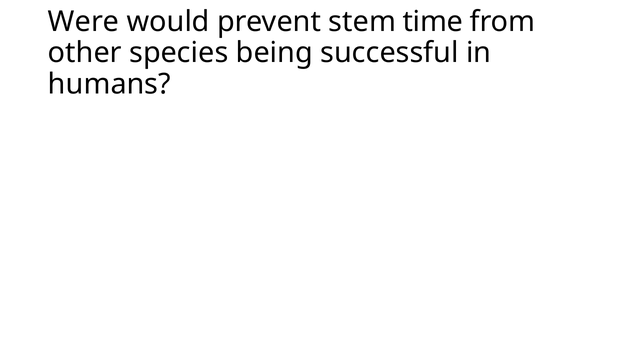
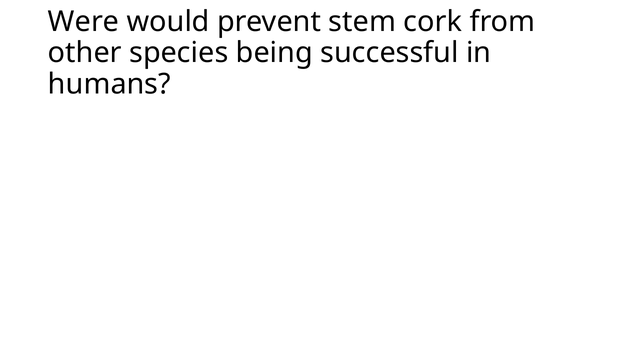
time: time -> cork (433, 22)
